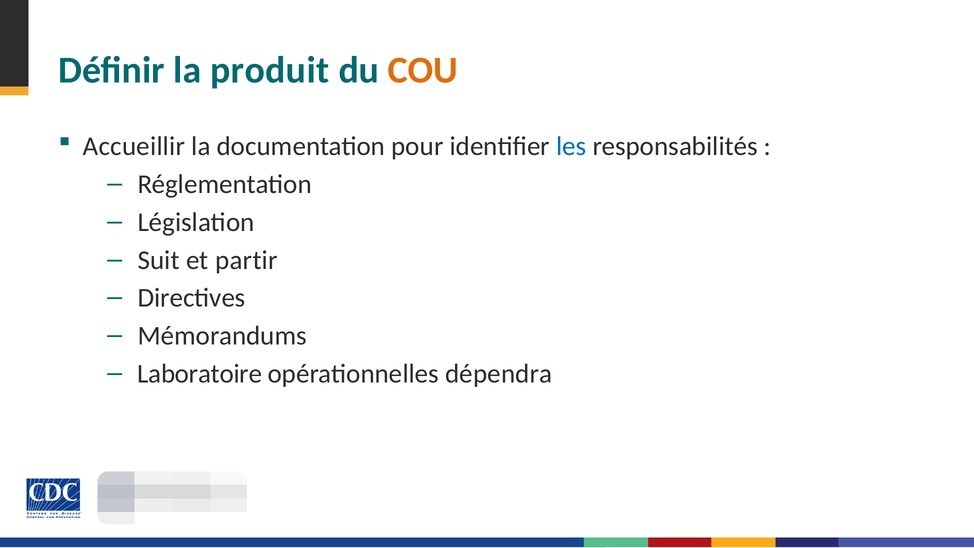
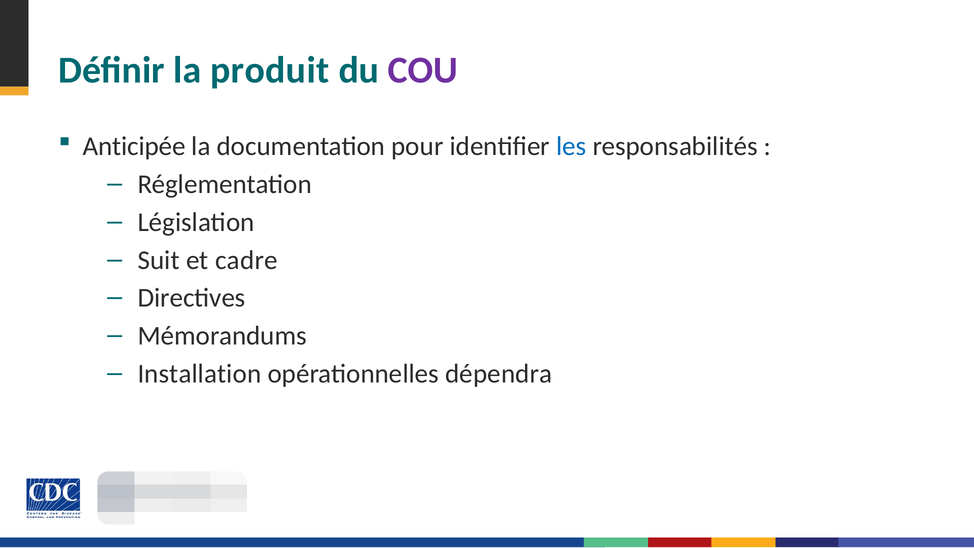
COU colour: orange -> purple (423, 70)
Accueillir: Accueillir -> Anticipée (134, 146)
partir: partir -> cadre (246, 260)
Laboratoire: Laboratoire -> Installation (199, 374)
